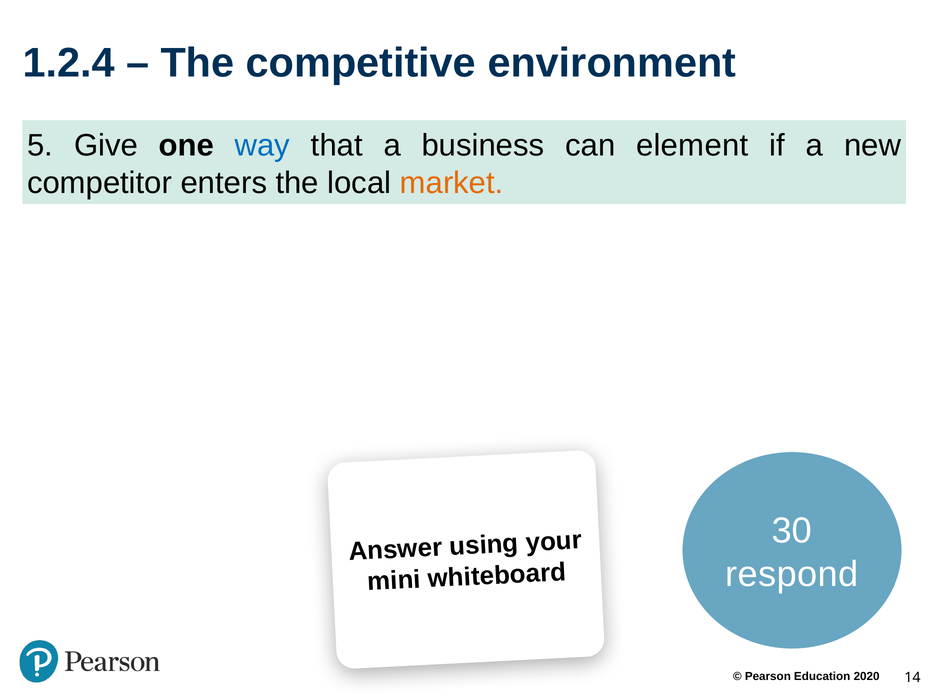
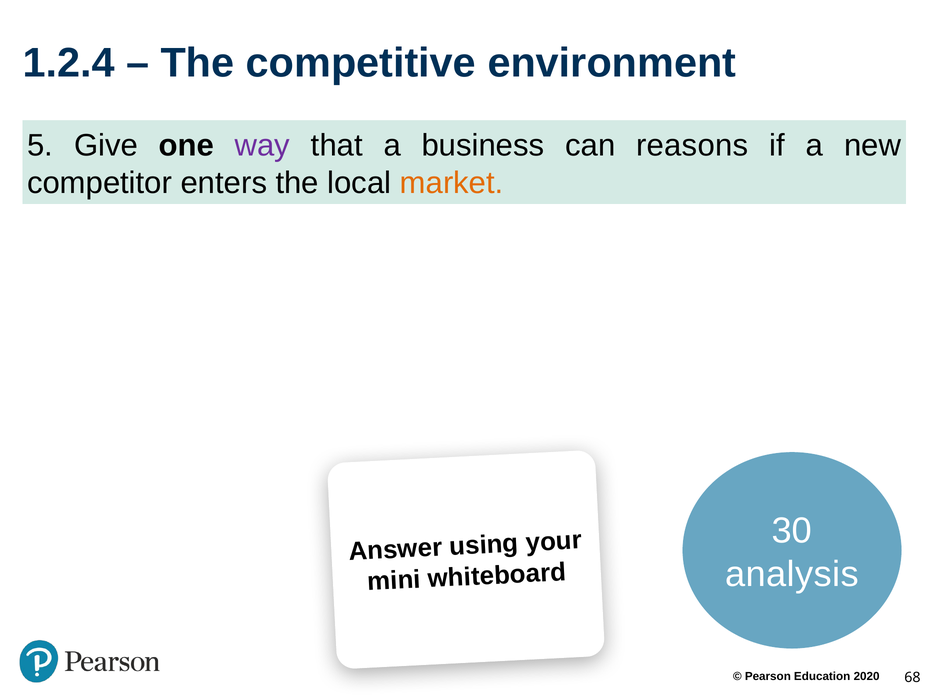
way colour: blue -> purple (262, 146)
element: element -> reasons (692, 146)
respond: respond -> analysis (792, 575)
14: 14 -> 68 (912, 677)
